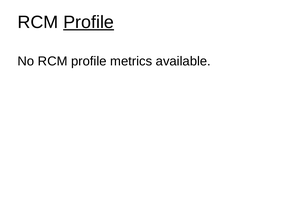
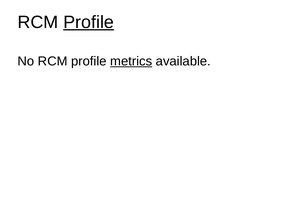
metrics underline: none -> present (131, 61)
